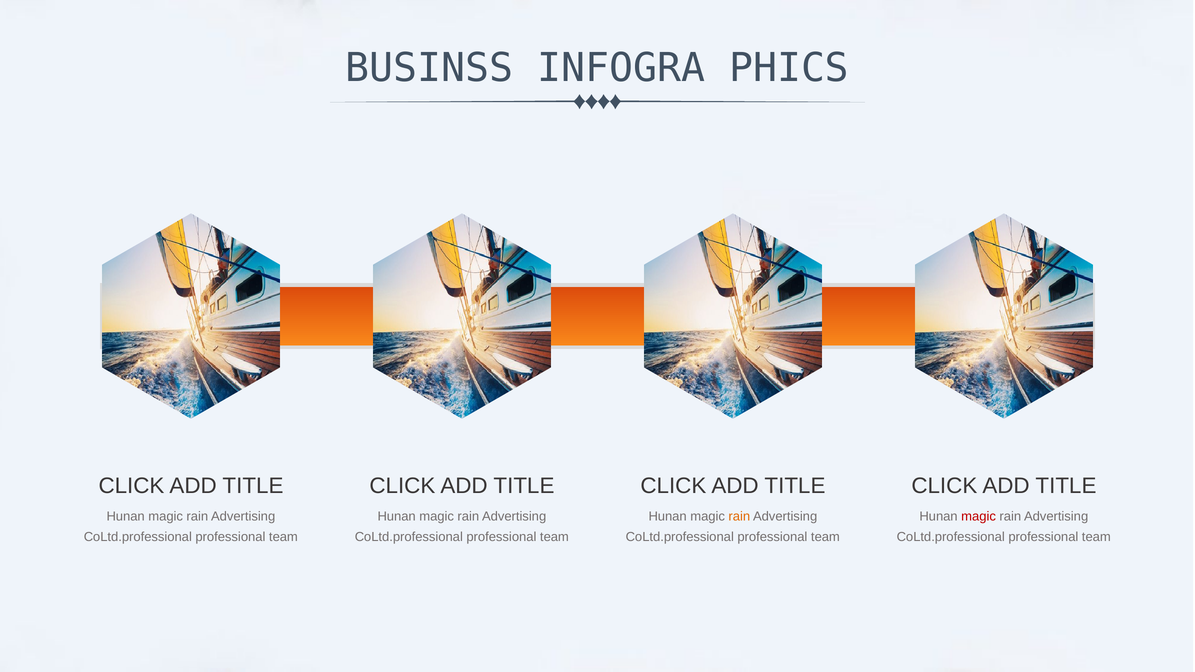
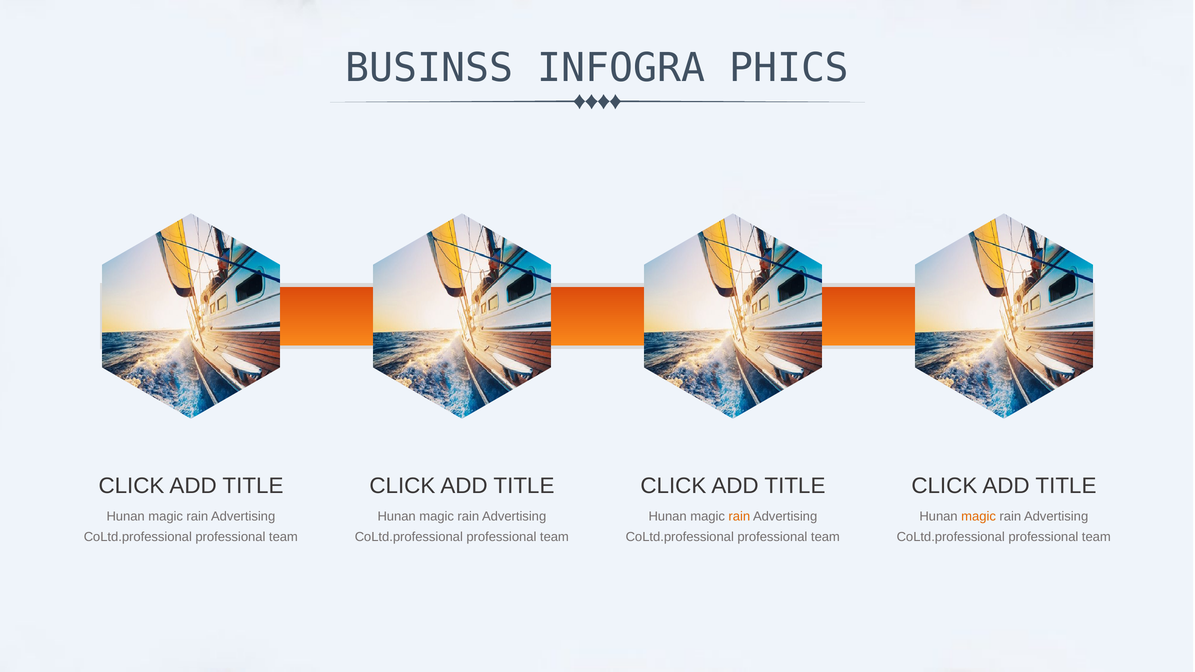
magic colour: red -> orange (979, 517)
